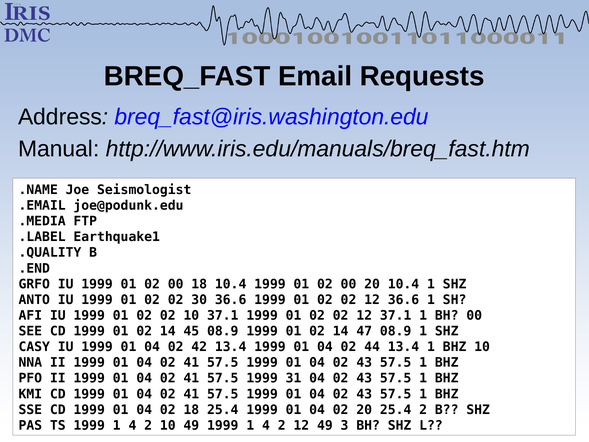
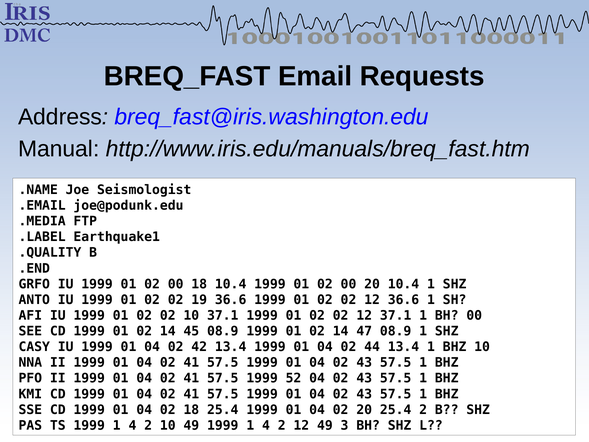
30: 30 -> 19 (199, 300)
31: 31 -> 52 (293, 378)
